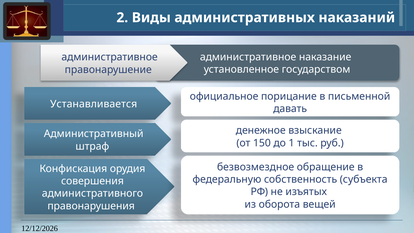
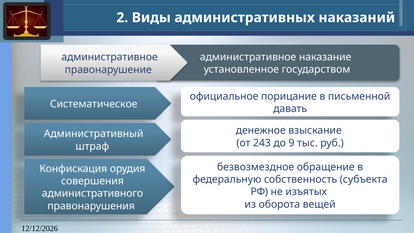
Устанавливается: Устанавливается -> Систематическое (94, 104)
150: 150 -> 243 (262, 143)
1: 1 -> 9 (292, 143)
